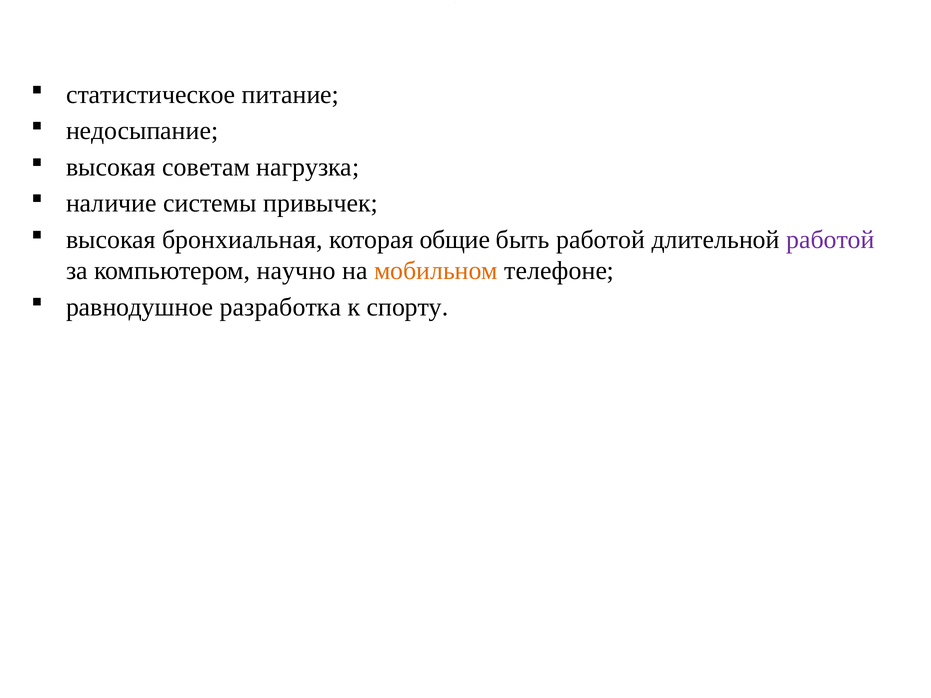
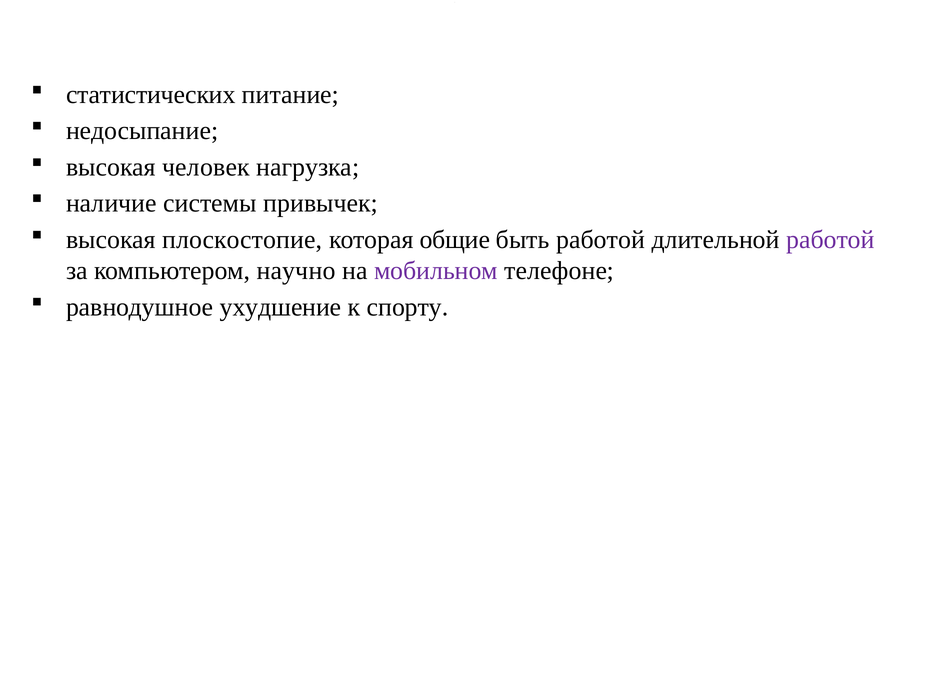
статистическое: статистическое -> статистических (151, 95)
советам: советам -> человек (206, 167)
бронхиальная: бронхиальная -> плоскостопие (242, 240)
мобильном colour: orange -> purple (436, 271)
разработка: разработка -> ухудшение (281, 307)
